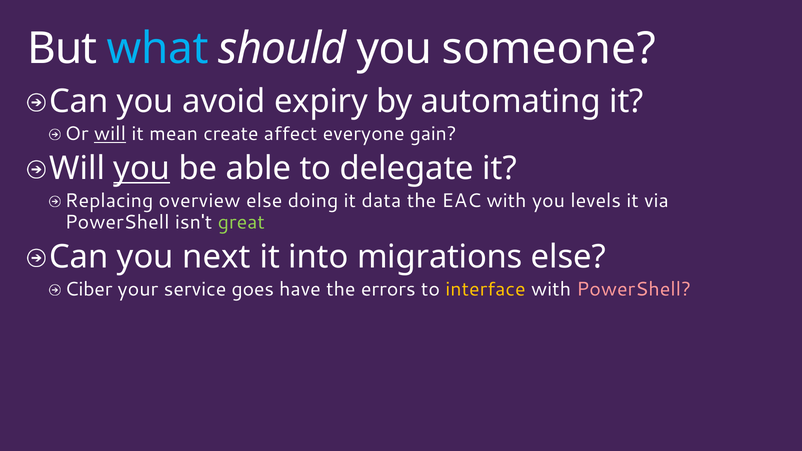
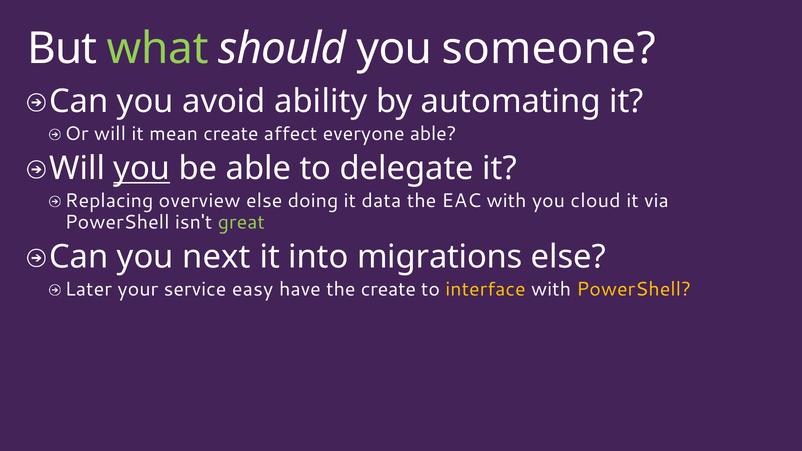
what colour: light blue -> light green (158, 49)
expiry: expiry -> ability (321, 102)
will underline: present -> none (110, 134)
everyone gain: gain -> able (433, 134)
levels: levels -> cloud (596, 201)
Ciber: Ciber -> Later (88, 289)
goes: goes -> easy (253, 289)
the errors: errors -> create (388, 289)
PowerShell colour: pink -> yellow (634, 289)
